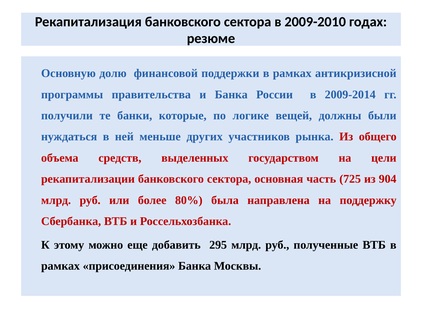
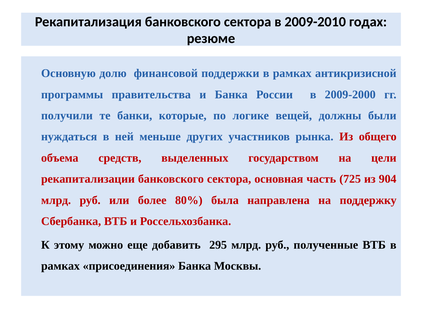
2009-2014: 2009-2014 -> 2009-2000 (350, 94)
